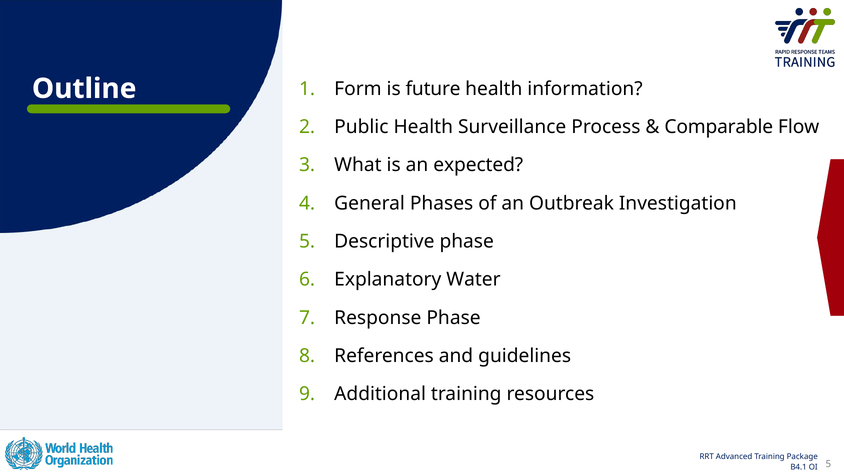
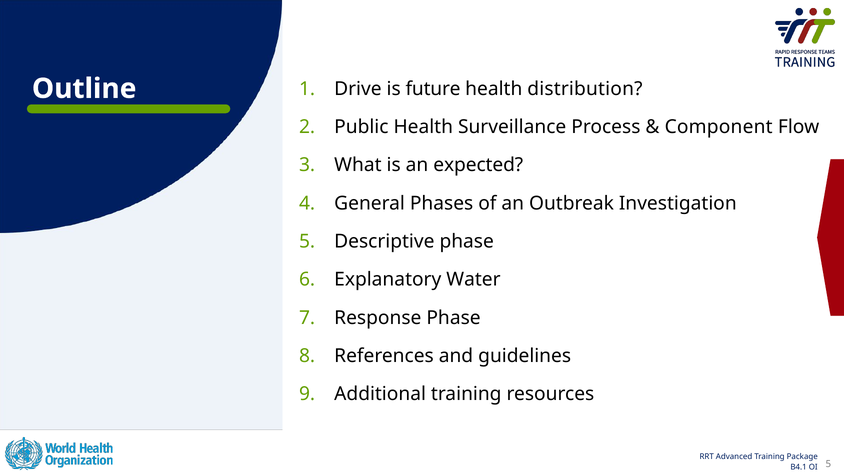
Form: Form -> Drive (358, 89)
information: information -> distribution (585, 89)
Comparable: Comparable -> Component (719, 127)
